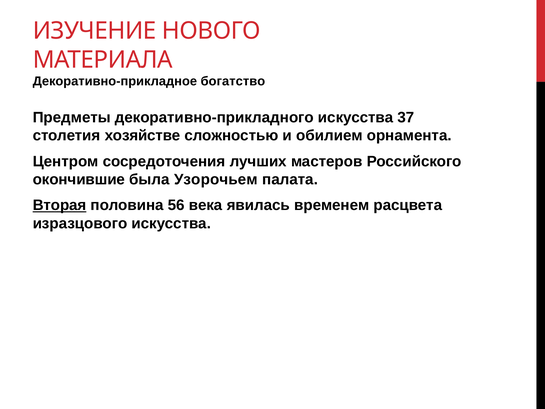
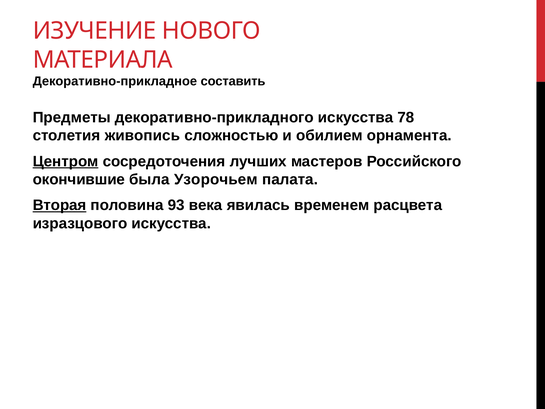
богатство: богатство -> составить (233, 81)
37: 37 -> 78 (406, 117)
хозяйстве: хозяйстве -> живопись (142, 135)
Центром underline: none -> present (66, 161)
56: 56 -> 93 (176, 205)
